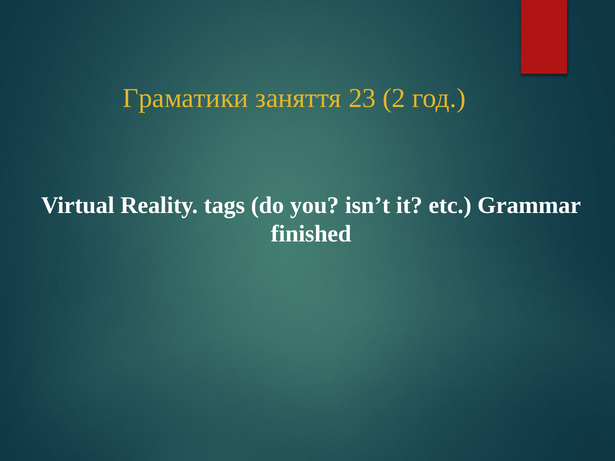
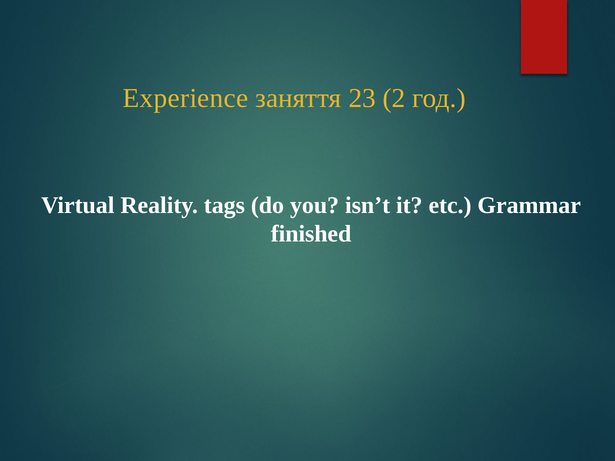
Граматики: Граматики -> Experience (186, 98)
